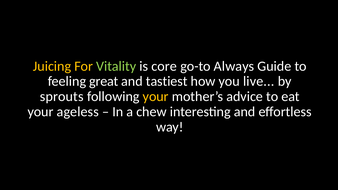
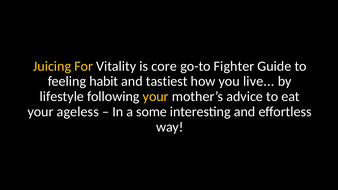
Vitality colour: light green -> white (116, 66)
Always: Always -> Fighter (234, 66)
great: great -> habit (104, 81)
sprouts: sprouts -> lifestyle (62, 97)
chew: chew -> some (152, 112)
